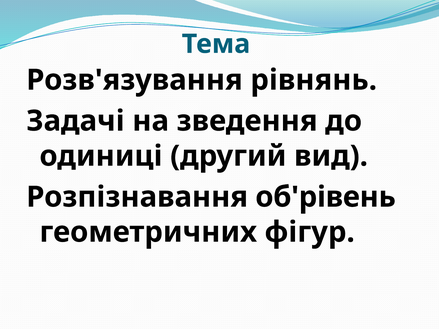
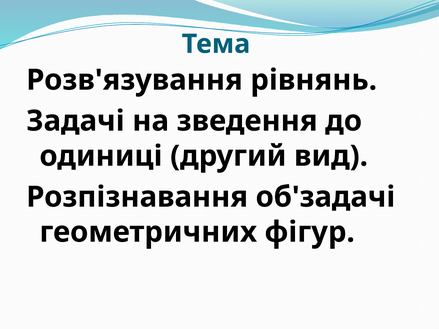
об'рівень: об'рівень -> об'задачі (325, 197)
